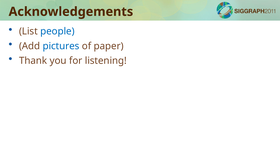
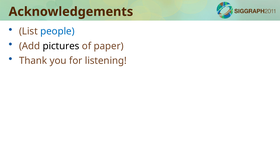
pictures colour: blue -> black (61, 46)
